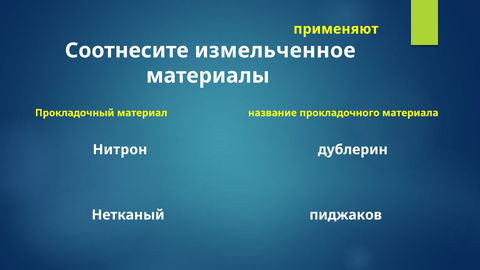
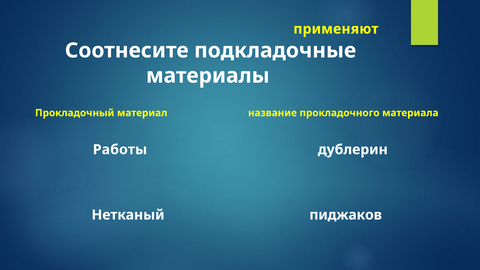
измельченное: измельченное -> подкладочные (275, 51)
Нитрон: Нитрон -> Работы (120, 150)
